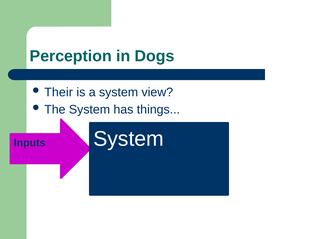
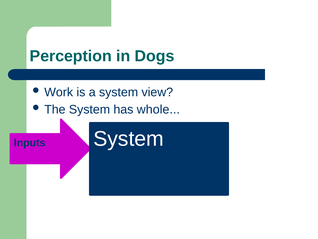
Their: Their -> Work (59, 92)
things: things -> whole (158, 109)
